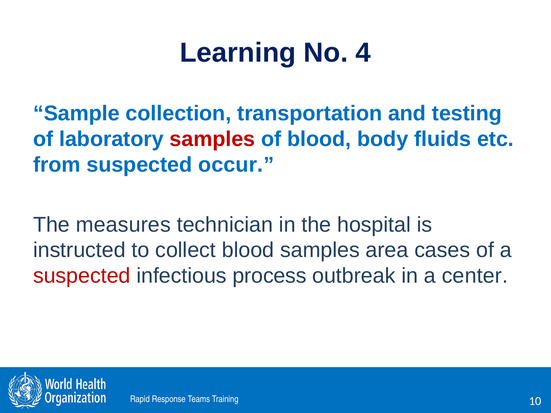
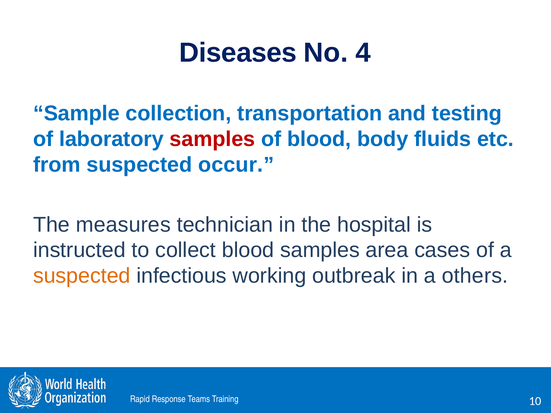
Learning: Learning -> Diseases (238, 53)
suspected colour: red -> orange (82, 276)
process: process -> working (269, 276)
center: center -> others (475, 276)
